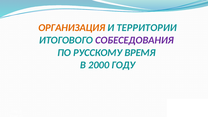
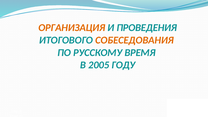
ТЕРРИТОРИИ: ТЕРРИТОРИИ -> ПРОВЕДЕНИЯ (147, 28)
СОБЕСЕДОВАНИЯ colour: purple -> orange (135, 40)
2000: 2000 -> 2005 (99, 65)
